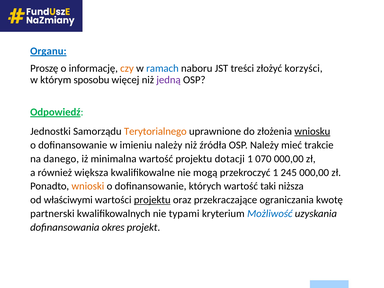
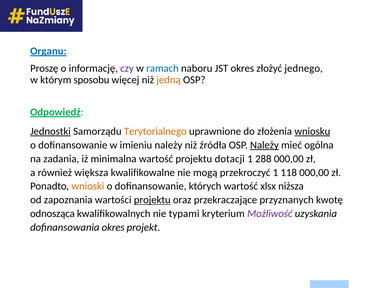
czy colour: orange -> purple (127, 68)
JST treści: treści -> okres (242, 68)
korzyści: korzyści -> jednego (304, 68)
jedną colour: purple -> orange (169, 80)
Jednostki underline: none -> present (50, 131)
Należy underline: none -> present (264, 145)
trakcie: trakcie -> ogólna (319, 145)
danego: danego -> zadania (61, 159)
070: 070 -> 288 (263, 159)
245: 245 -> 118 (289, 172)
taki: taki -> xlsx (268, 186)
właściwymi: właściwymi -> zapoznania (68, 200)
ograniczania: ograniczania -> przyznanych (287, 200)
partnerski: partnerski -> odnosząca (52, 214)
Możliwość colour: blue -> purple (270, 214)
